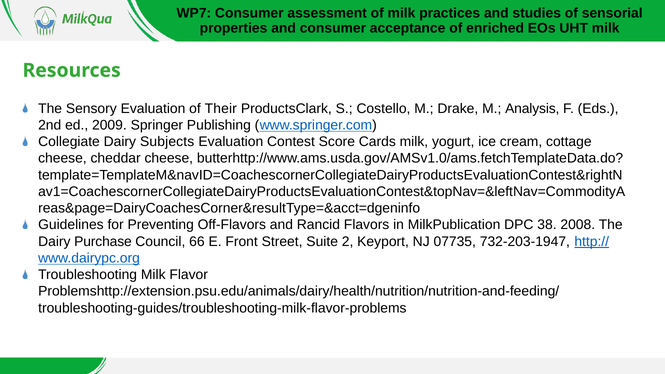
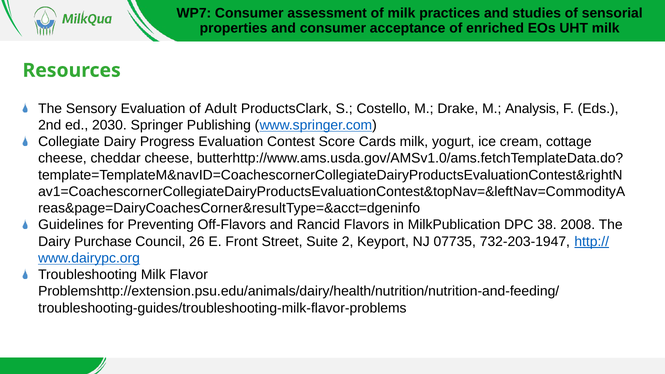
Their: Their -> Adult (221, 109)
2009: 2009 -> 2030 (109, 125)
Subjects: Subjects -> Progress (167, 142)
66: 66 -> 26 (197, 242)
